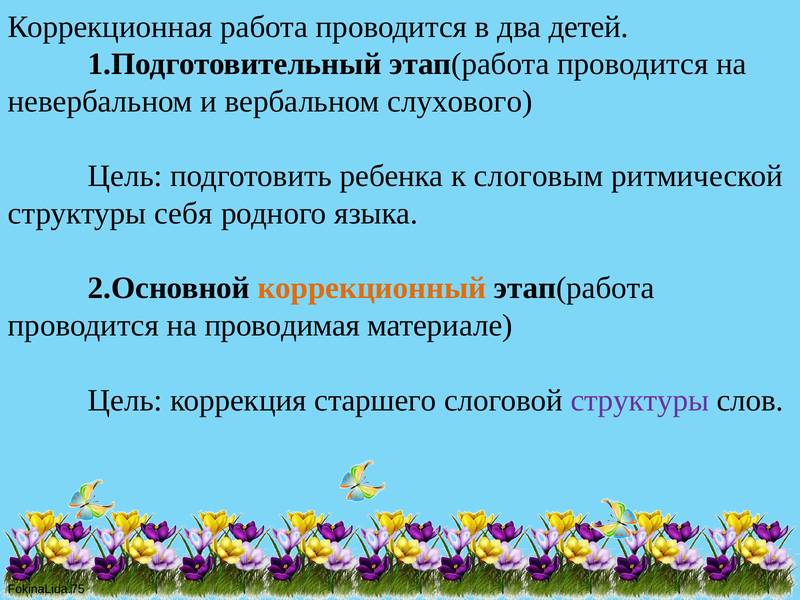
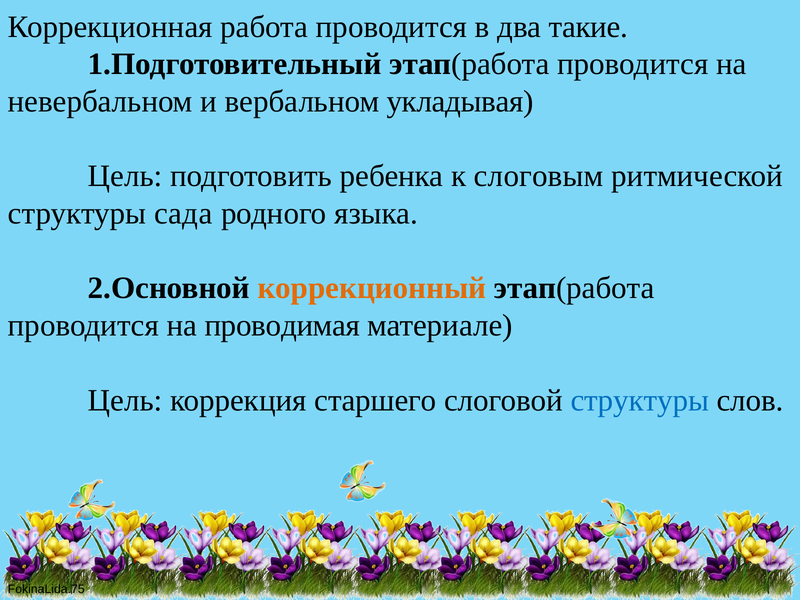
детей: детей -> такие (588, 27)
слухового: слухового -> укладывая (460, 101)
себя: себя -> сада (183, 214)
структуры colour: purple -> blue (640, 400)
